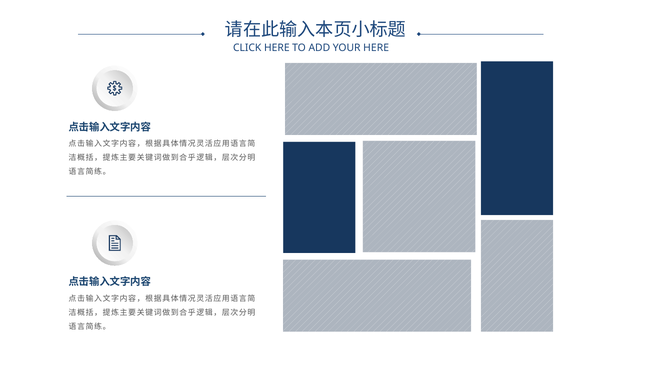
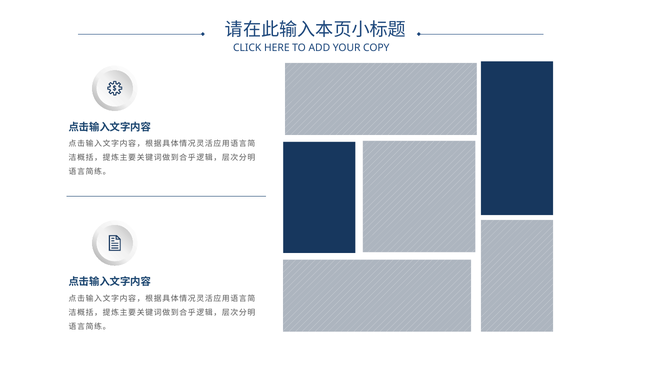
YOUR HERE: HERE -> COPY (376, 48)
